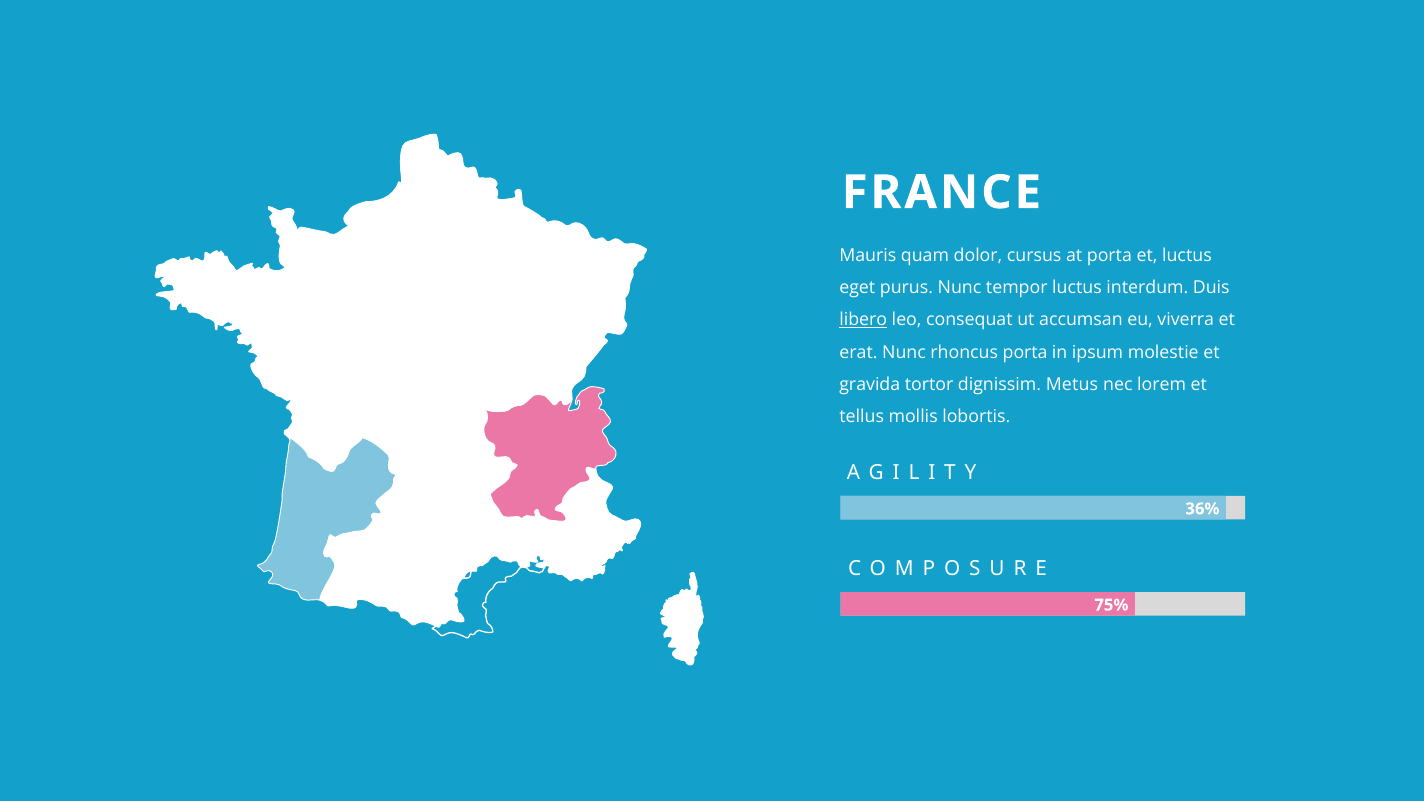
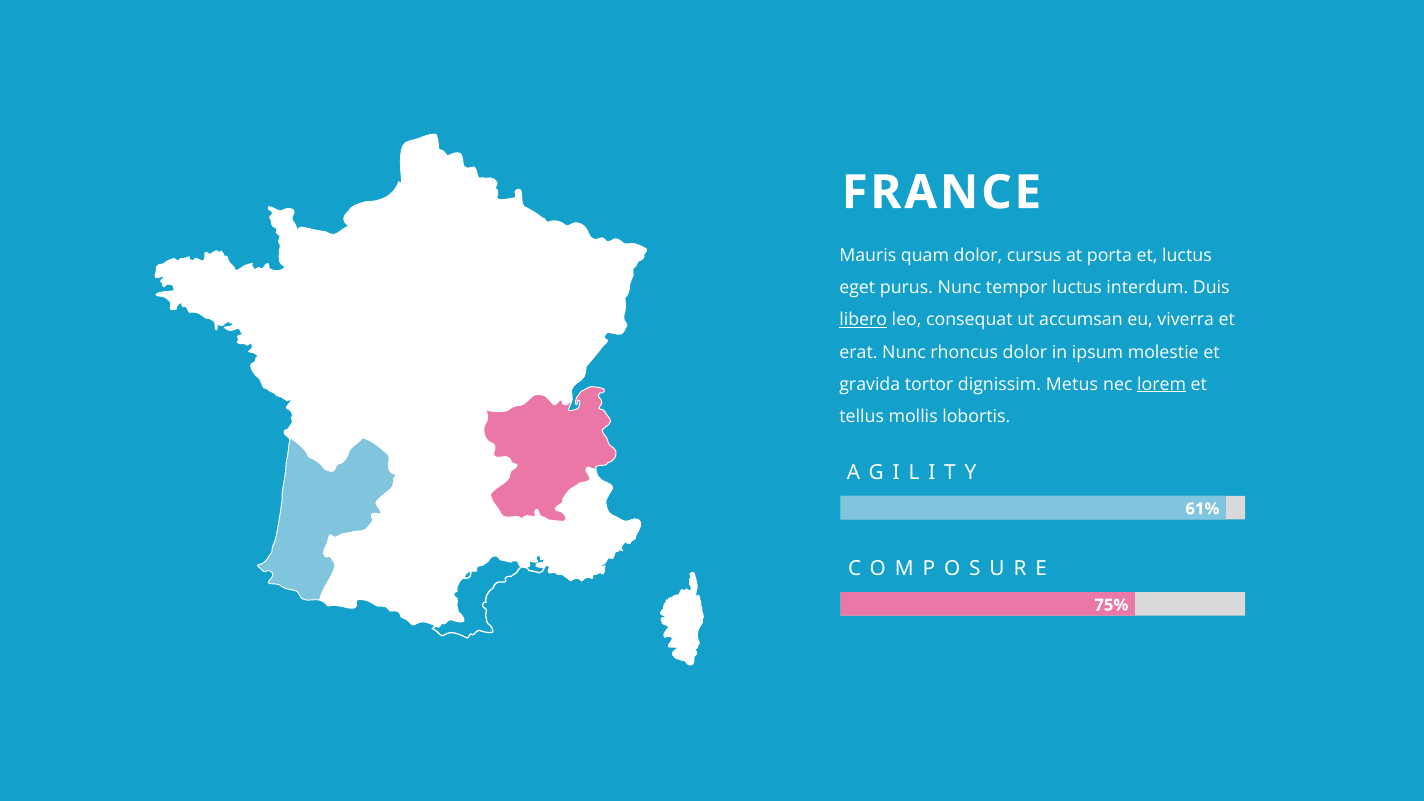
rhoncus porta: porta -> dolor (1025, 352)
lorem underline: none -> present (1162, 384)
36%: 36% -> 61% (1202, 509)
